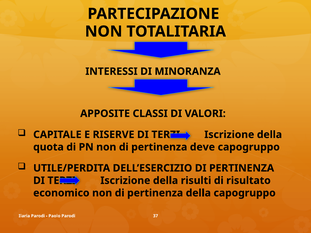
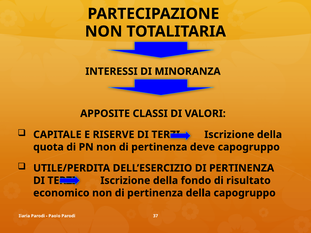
risulti: risulti -> fondo (196, 181)
